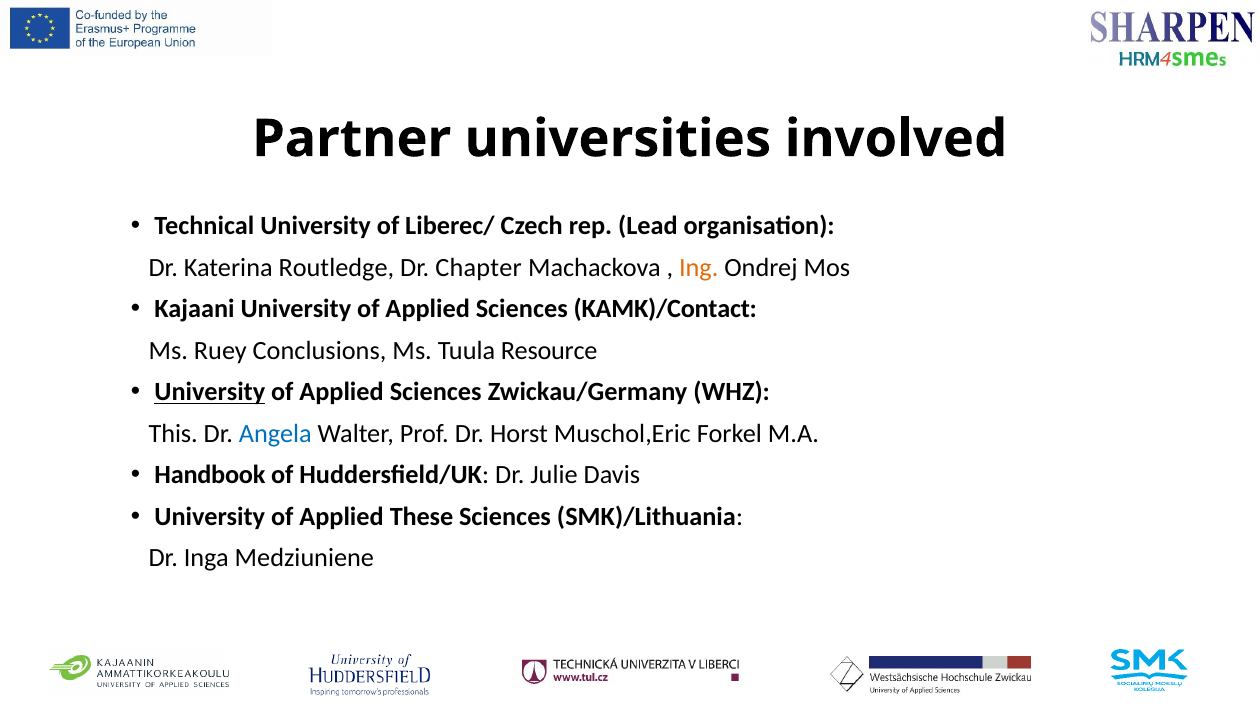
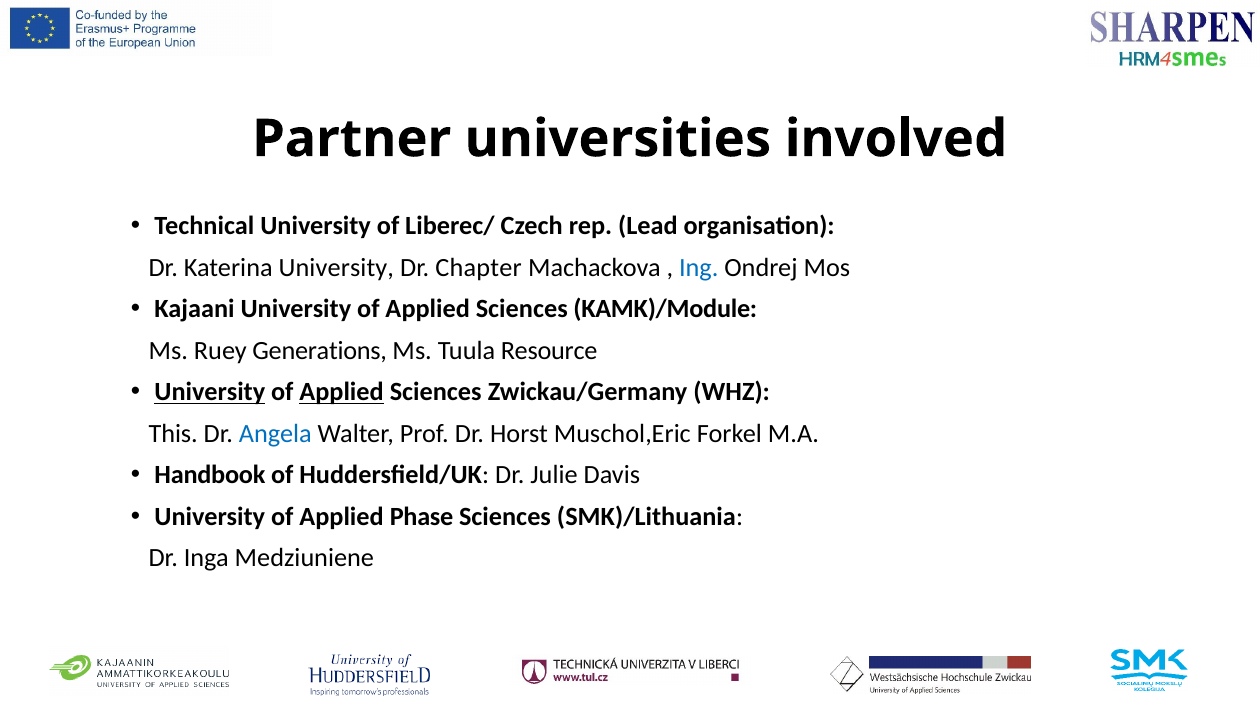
Katerina Routledge: Routledge -> University (336, 268)
Ing colour: orange -> blue (699, 268)
KAMK)/Contact: KAMK)/Contact -> KAMK)/Module (665, 309)
Conclusions: Conclusions -> Generations (320, 351)
Applied underline: none -> present (342, 392)
These: These -> Phase (422, 517)
